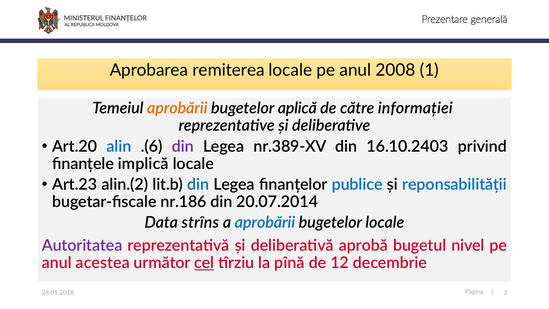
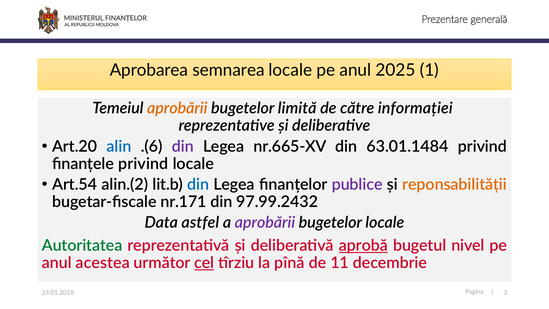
remiterea: remiterea -> semnarea (229, 70)
2008: 2008 -> 2025 (396, 70)
aplică: aplică -> limită (297, 108)
nr.389-XV: nr.389-XV -> nr.665-XV (290, 146)
16.10.2403: 16.10.2403 -> 63.01.1484 (408, 146)
finanțele implică: implică -> privind (143, 164)
Art.23: Art.23 -> Art.54 (75, 184)
publice colour: blue -> purple (357, 184)
reponsabilității colour: blue -> orange (455, 184)
nr.186: nr.186 -> nr.171 (184, 202)
20.07.2014: 20.07.2014 -> 97.99.2432 (277, 202)
strîns: strîns -> astfel (200, 222)
aprobării colour: blue -> purple (265, 222)
Autoritatea colour: purple -> green (82, 245)
aprobă underline: none -> present (363, 245)
12: 12 -> 11 (340, 263)
